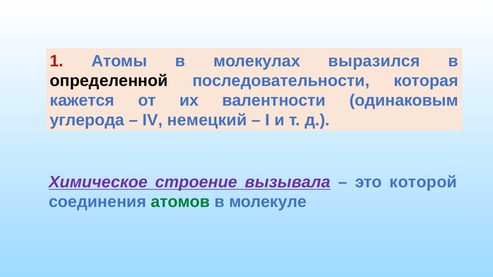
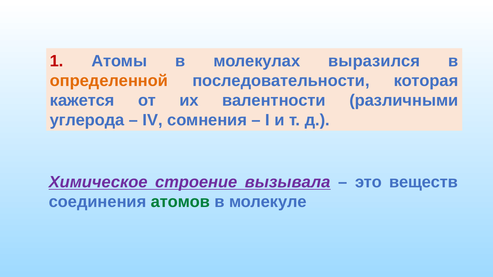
определенной colour: black -> orange (109, 81)
одинаковым: одинаковым -> различными (404, 101)
немецкий: немецкий -> сомнения (207, 120)
которой: которой -> веществ (424, 182)
